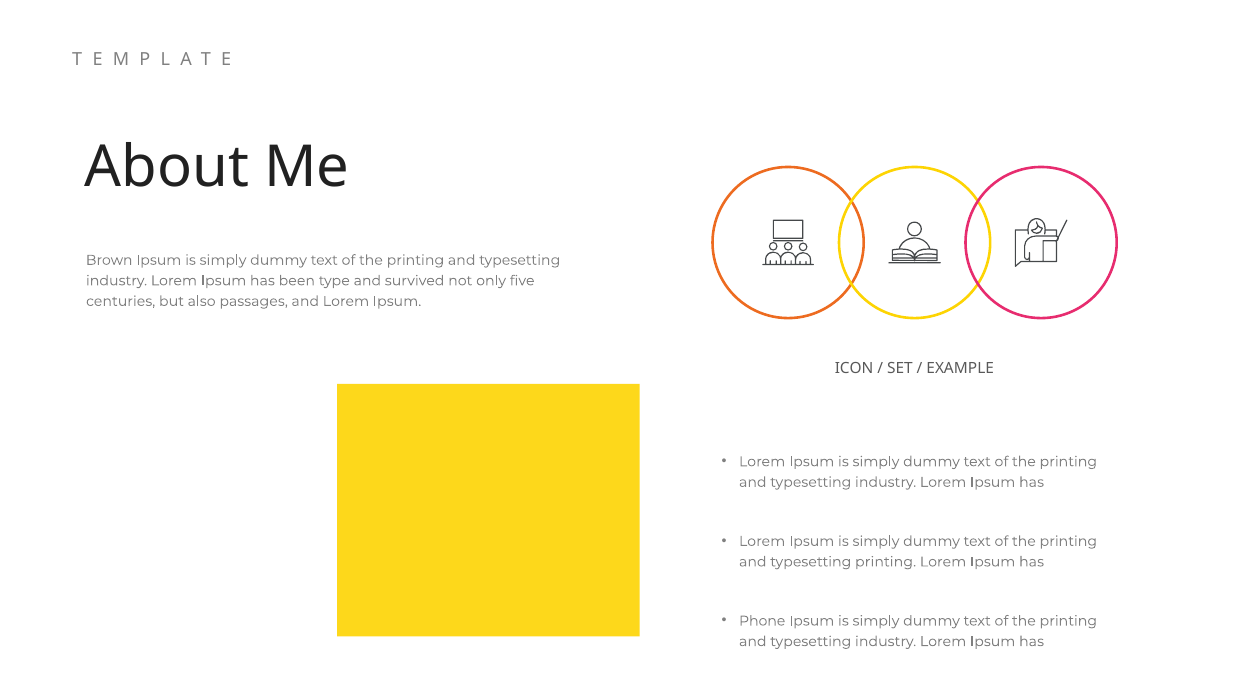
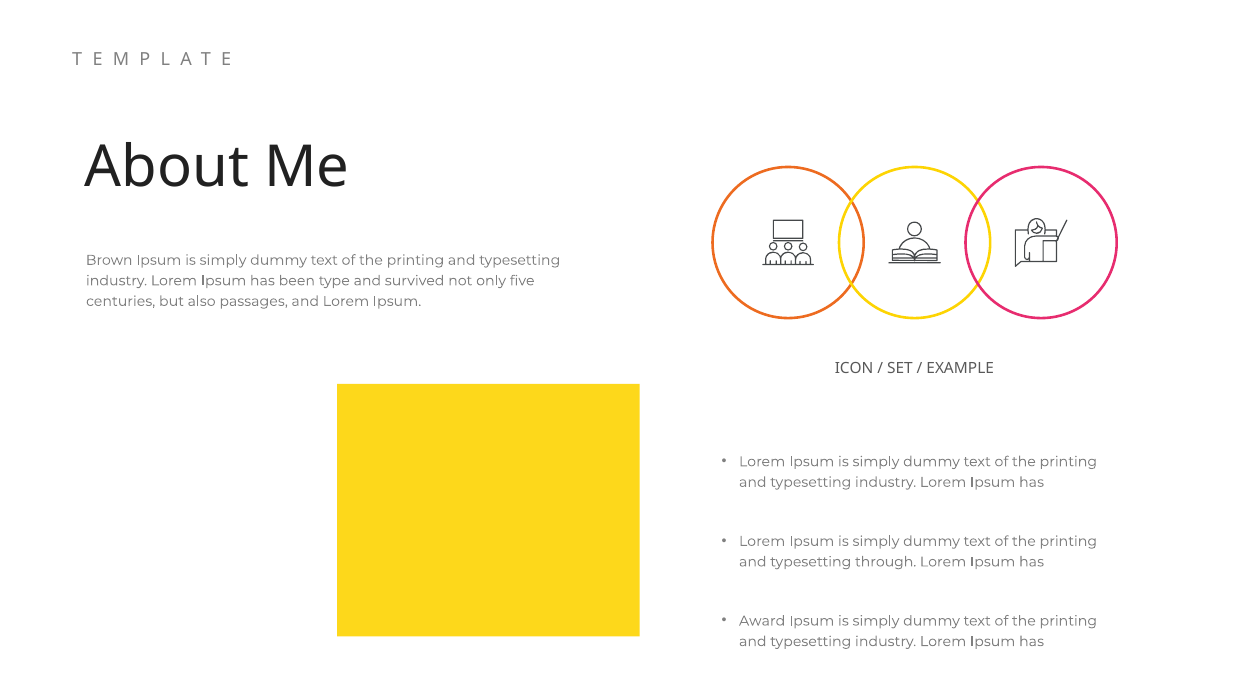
typesetting printing: printing -> through (886, 562)
Phone: Phone -> Award (762, 621)
